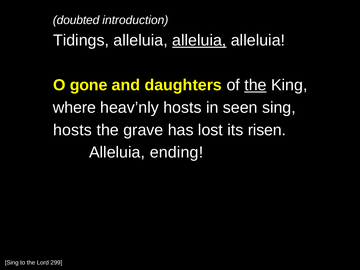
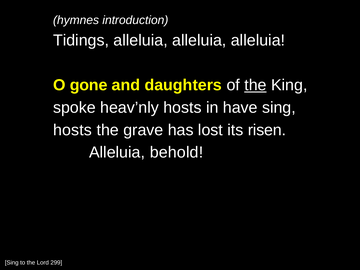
doubted: doubted -> hymnes (76, 20)
alleluia underline: present -> none (199, 40)
where: where -> spoke (74, 108)
seen: seen -> have (240, 108)
ending: ending -> behold (177, 152)
